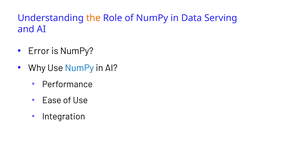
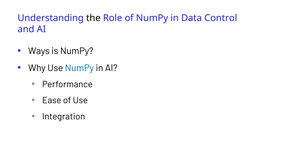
the colour: orange -> black (93, 18)
Serving: Serving -> Control (221, 18)
Error: Error -> Ways (39, 51)
